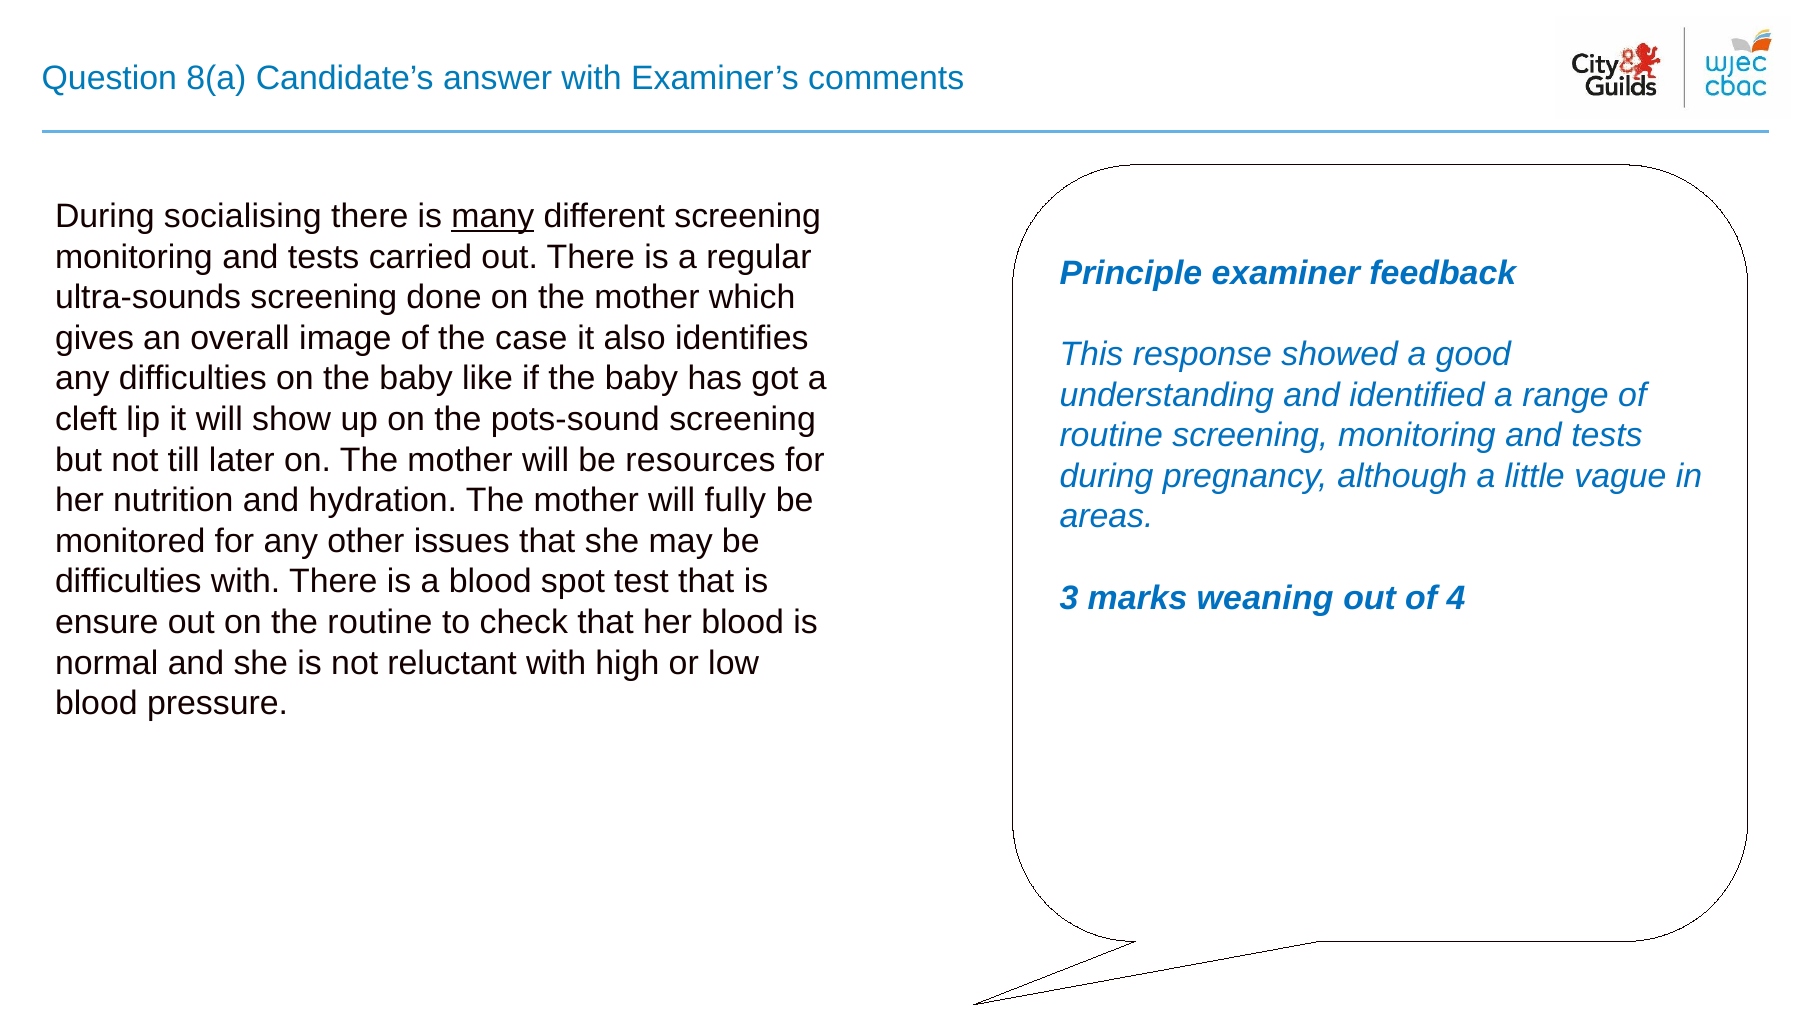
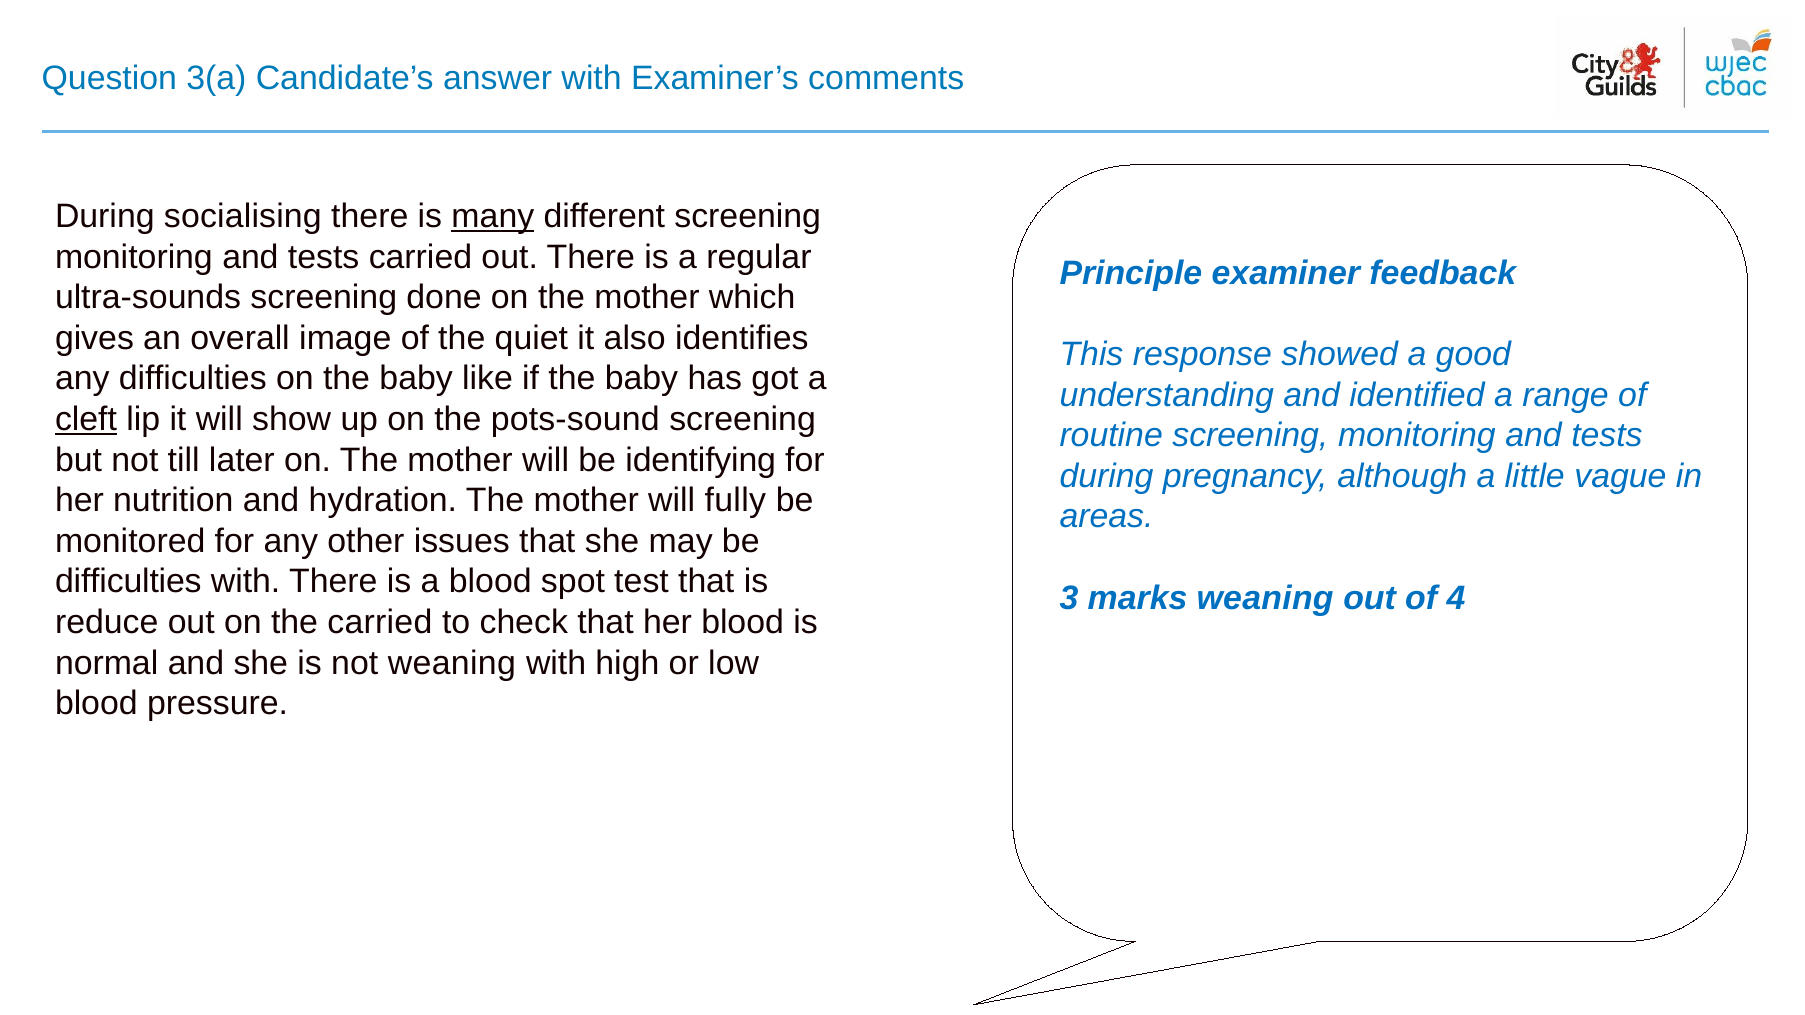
8(a: 8(a -> 3(a (216, 79)
case: case -> quiet (531, 338)
cleft underline: none -> present (86, 419)
resources: resources -> identifying (701, 460)
ensure: ensure -> reduce (107, 622)
the routine: routine -> carried (380, 622)
not reluctant: reluctant -> weaning (452, 663)
